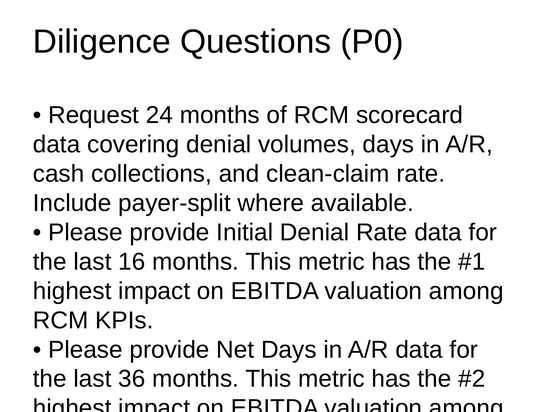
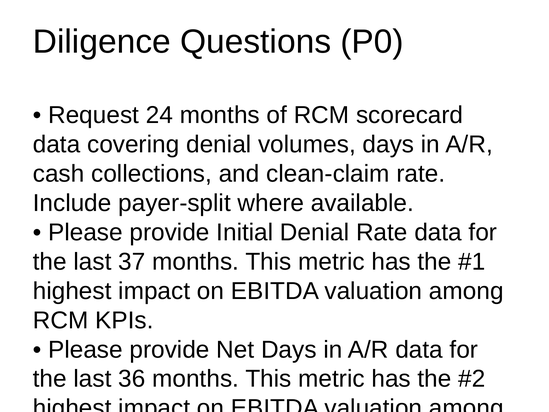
16: 16 -> 37 (132, 262)
